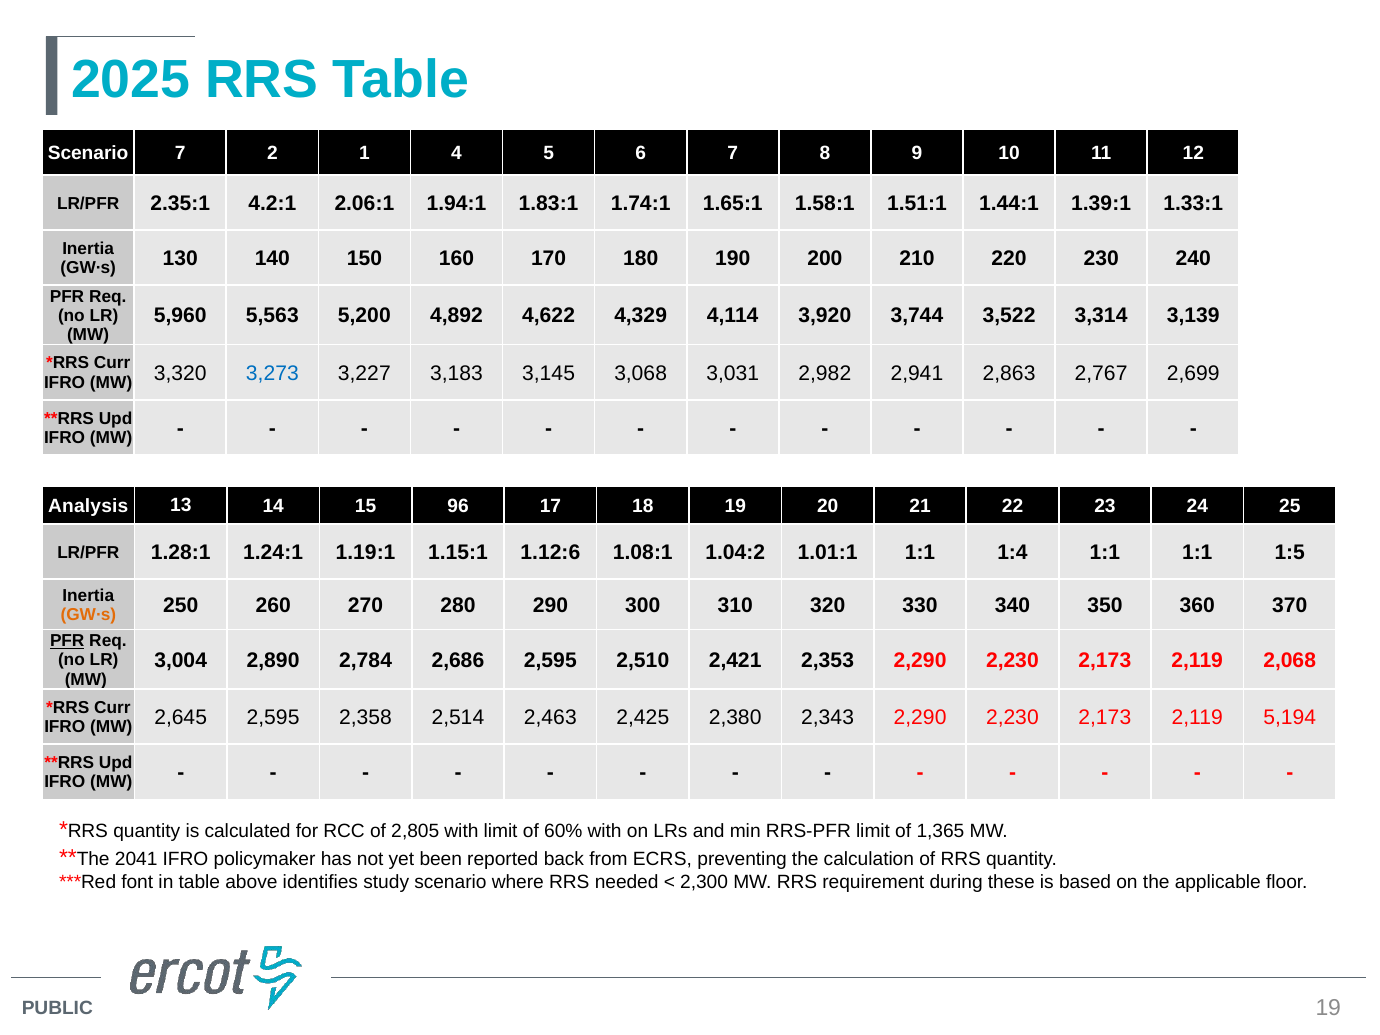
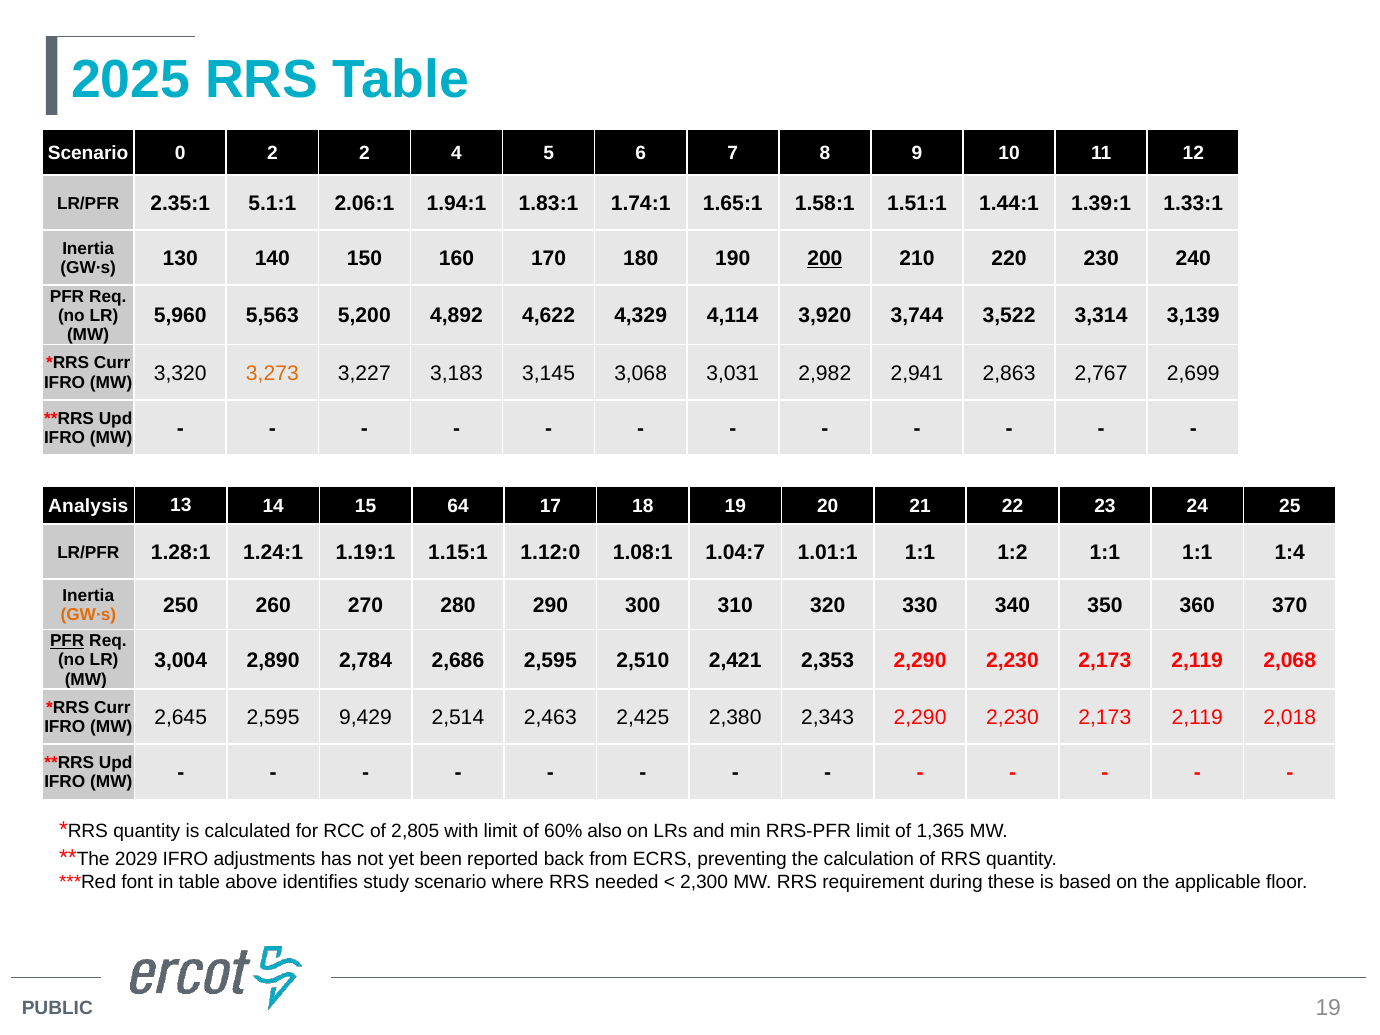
Scenario 7: 7 -> 0 (180, 153)
2 1: 1 -> 2 (364, 153)
4.2:1: 4.2:1 -> 5.1:1 (272, 204)
200 underline: none -> present (825, 259)
3,273 colour: blue -> orange (272, 373)
96: 96 -> 64 (458, 506)
1.12:6: 1.12:6 -> 1.12:0 (550, 553)
1.04:2: 1.04:2 -> 1.04:7 (735, 553)
1:4: 1:4 -> 1:2 (1012, 553)
1:5: 1:5 -> 1:4 (1290, 553)
2,358: 2,358 -> 9,429 (366, 718)
5,194: 5,194 -> 2,018 (1290, 718)
60% with: with -> also (605, 831)
2041: 2041 -> 2029 (136, 859)
policymaker: policymaker -> adjustments (265, 859)
